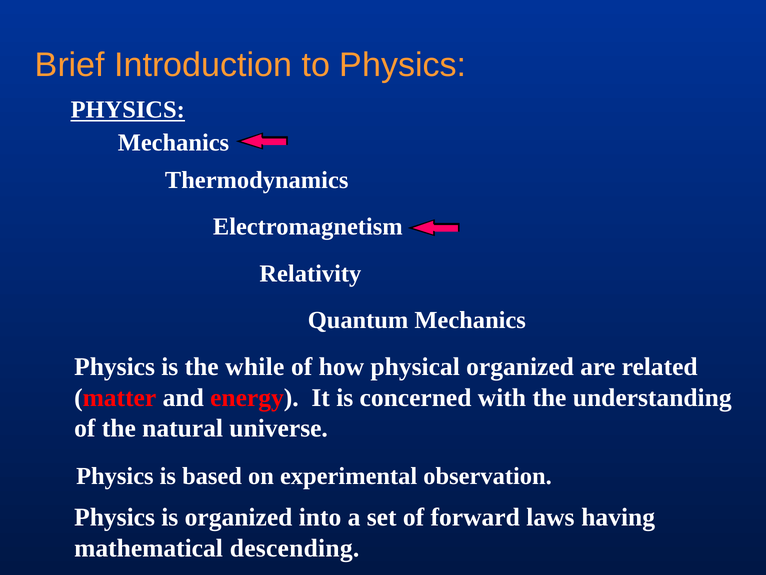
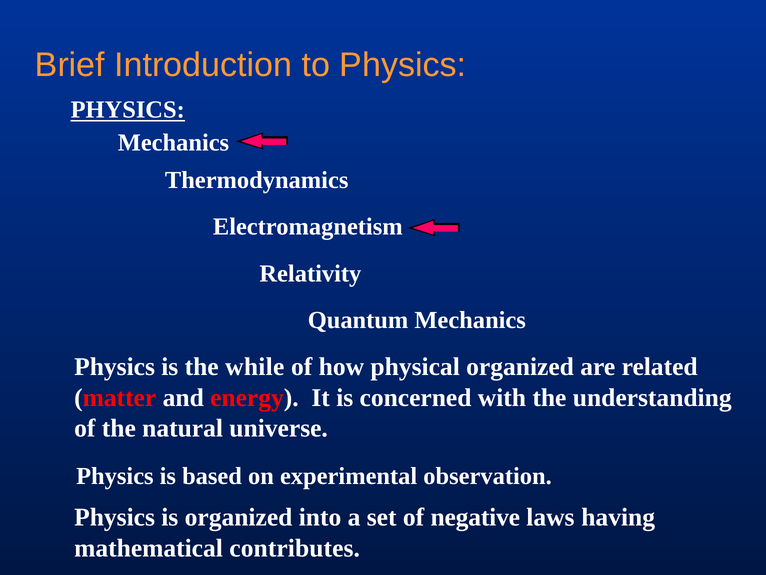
forward: forward -> negative (475, 517)
descending: descending -> contributes (295, 548)
